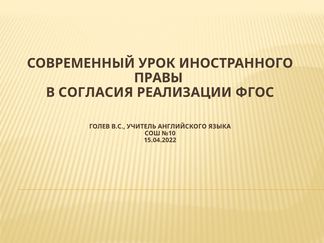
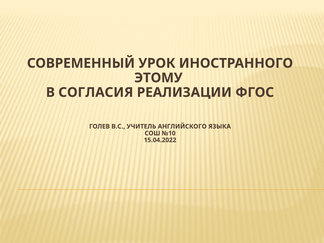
ПРАВЫ: ПРАВЫ -> ЭТОМУ (158, 78)
